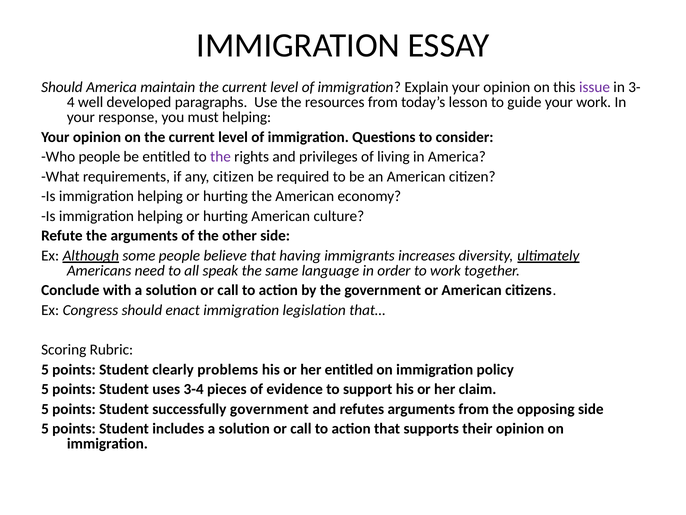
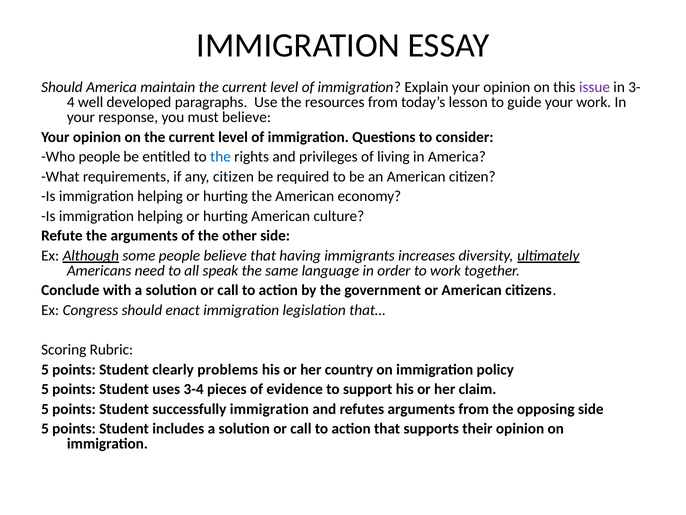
must helping: helping -> believe (247, 117)
the colour: purple -> blue (221, 157)
her entitled: entitled -> country (349, 369)
successfully government: government -> immigration (269, 409)
